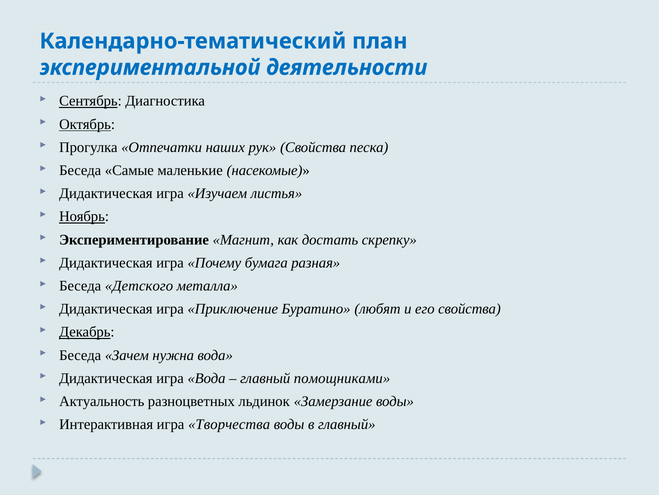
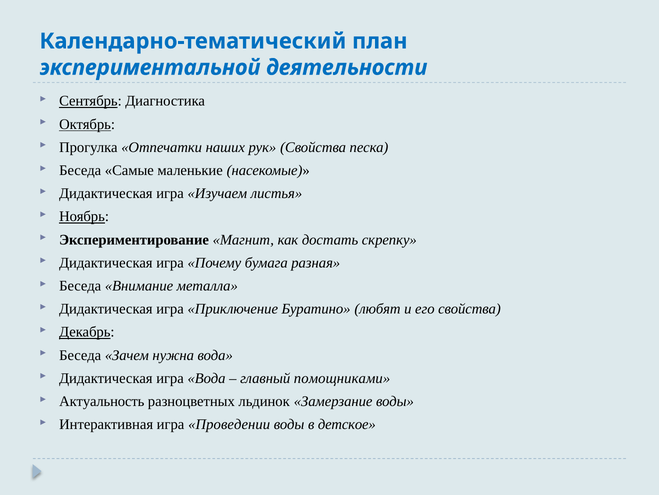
Детского: Детского -> Внимание (139, 285)
Творчества: Творчества -> Проведении (229, 424)
в главный: главный -> детское (347, 424)
